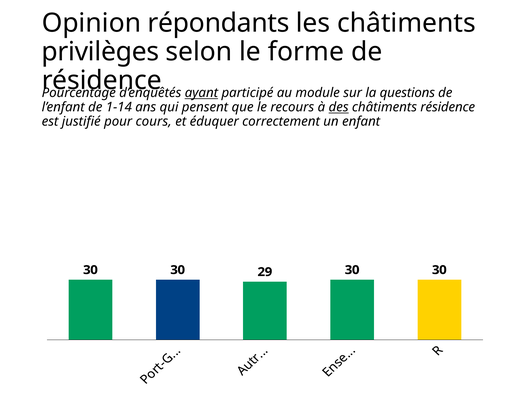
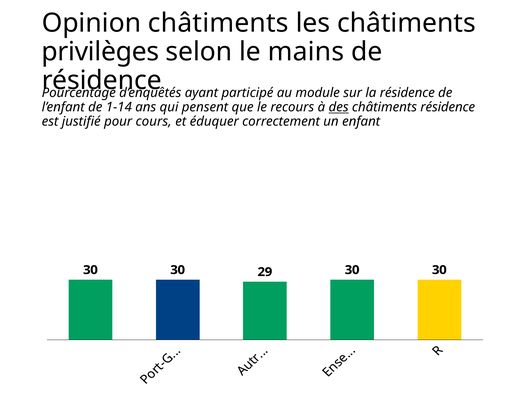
Opinion répondants: répondants -> châtiments (218, 23)
forme: forme -> mains (306, 52)
ayant underline: present -> none (201, 93)
la questions: questions -> résidence (407, 93)
